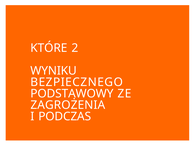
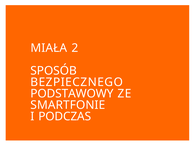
KTÓRE: KTÓRE -> MIAŁA (49, 48)
WYNIKU: WYNIKU -> SPOSÓB (54, 71)
ZAGROŻENIA: ZAGROŻENIA -> SMARTFONIE (68, 105)
